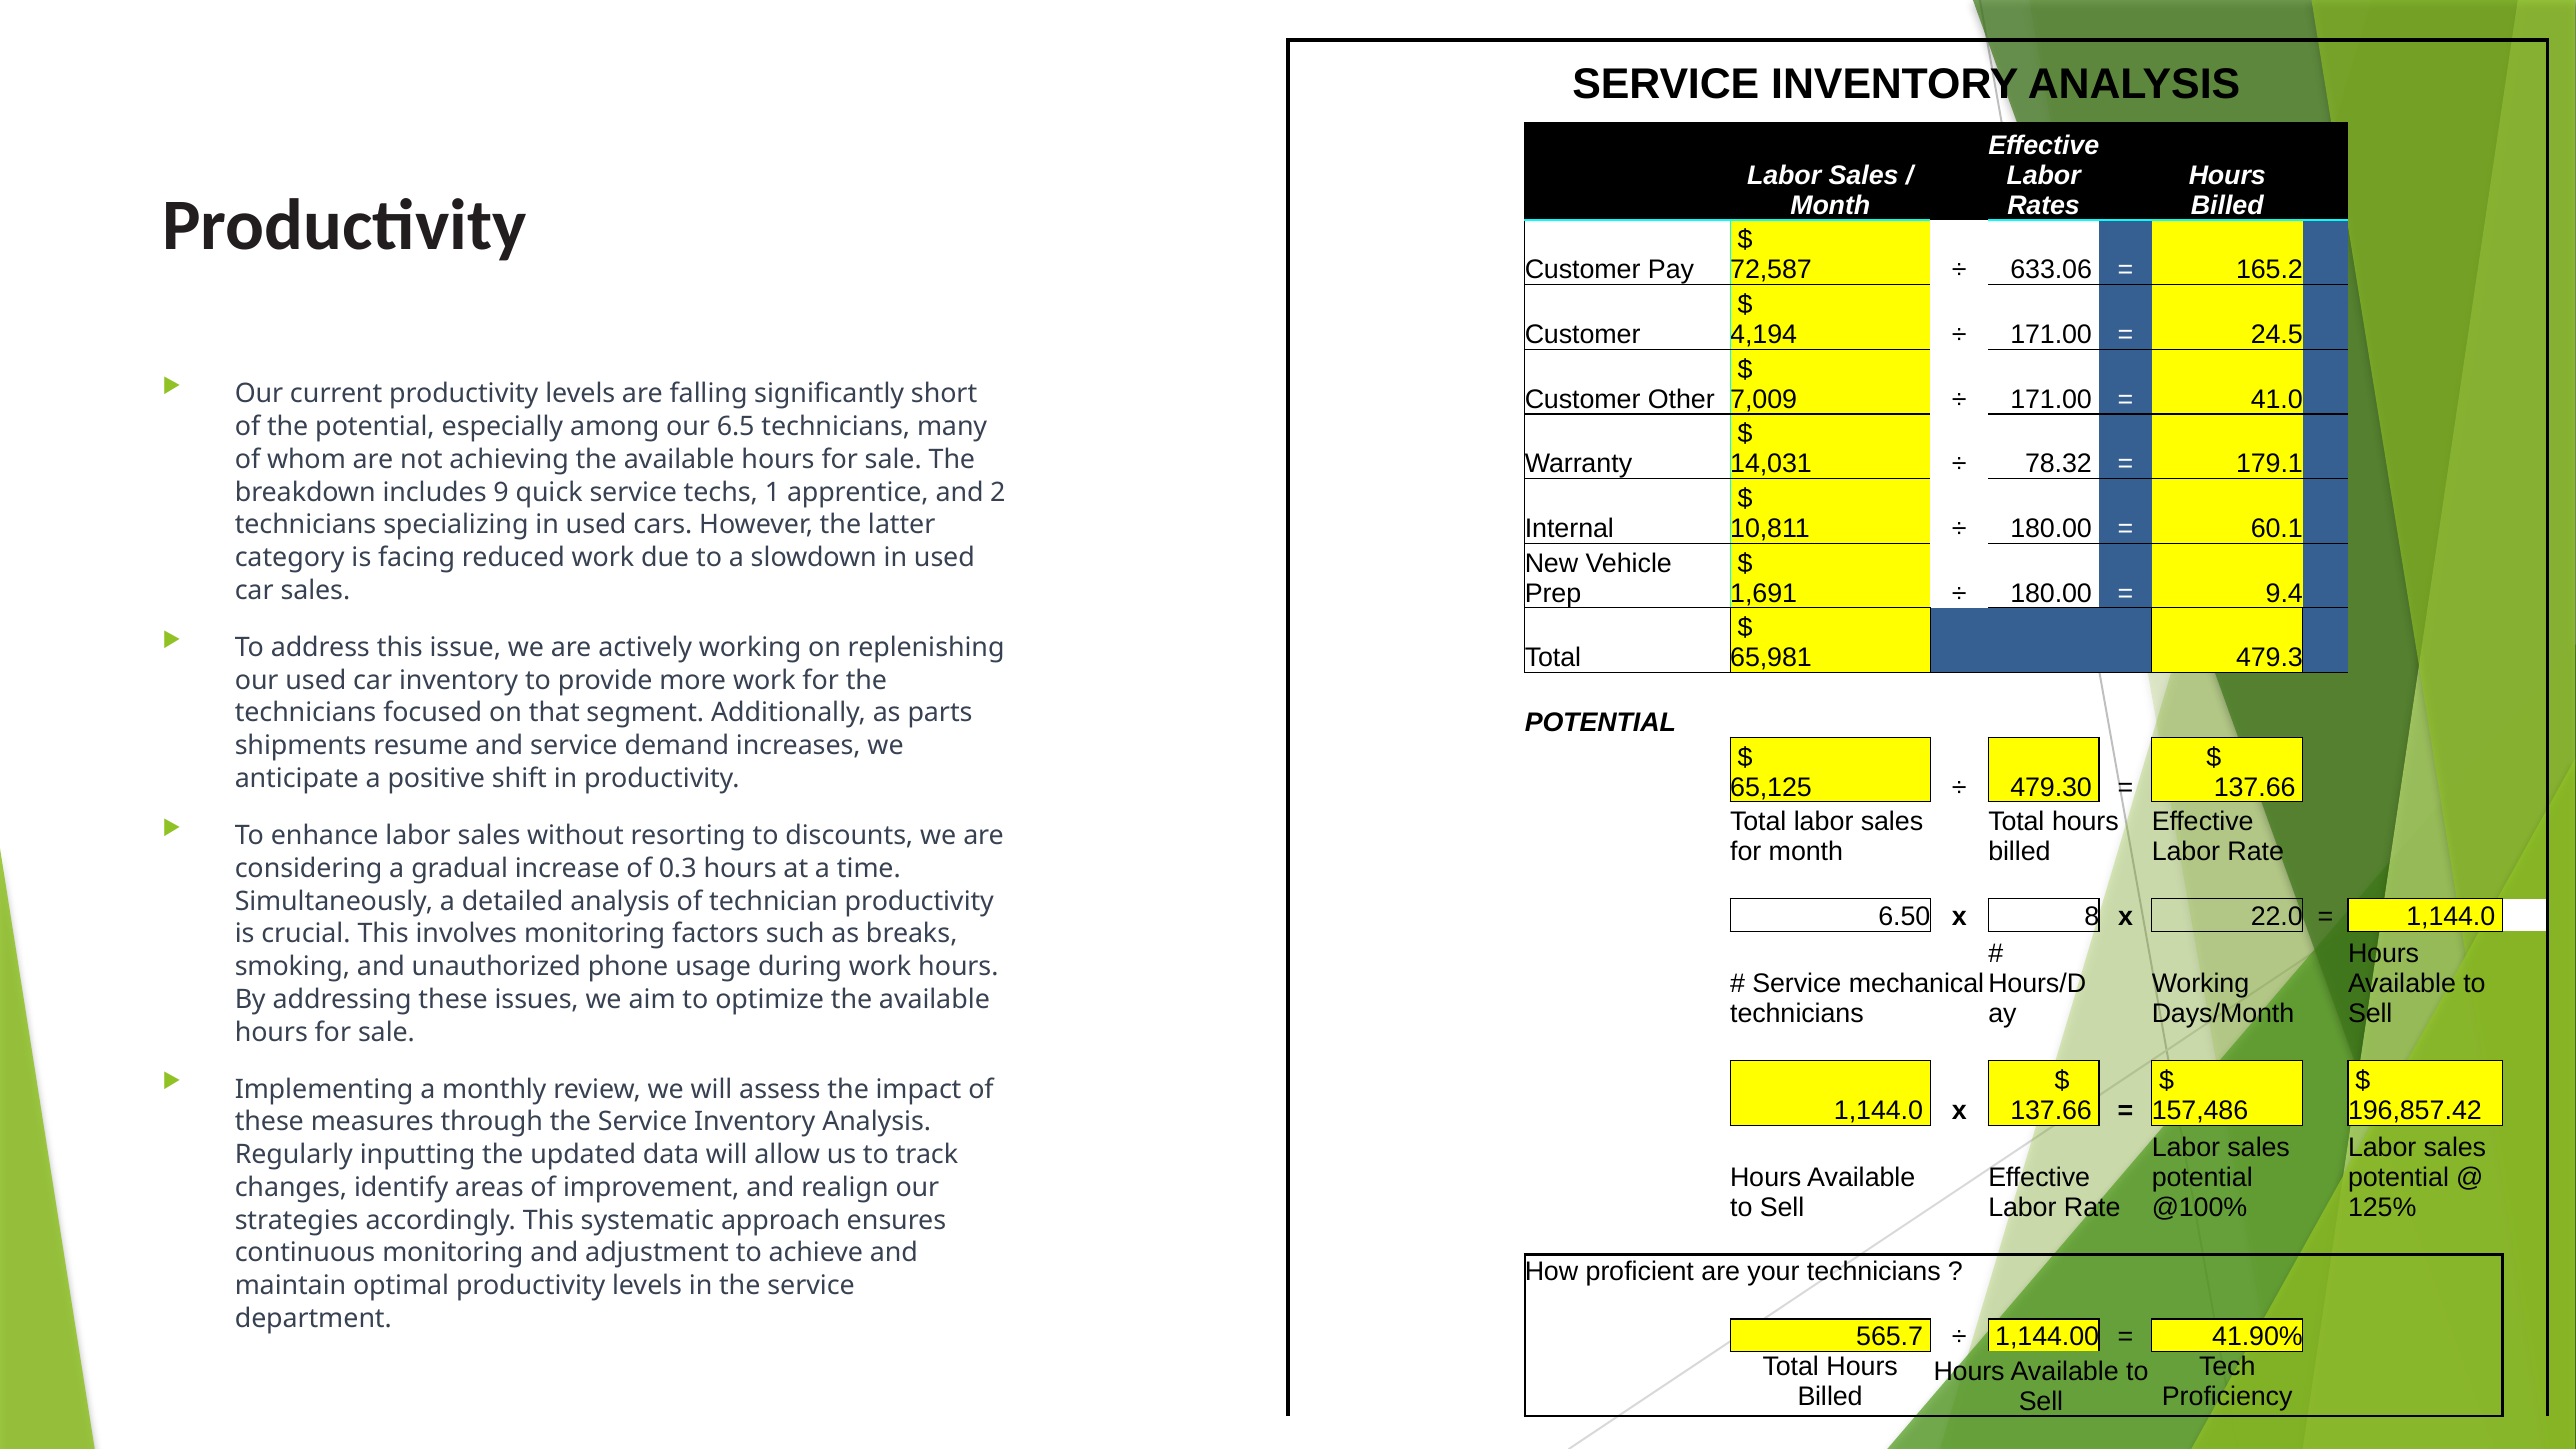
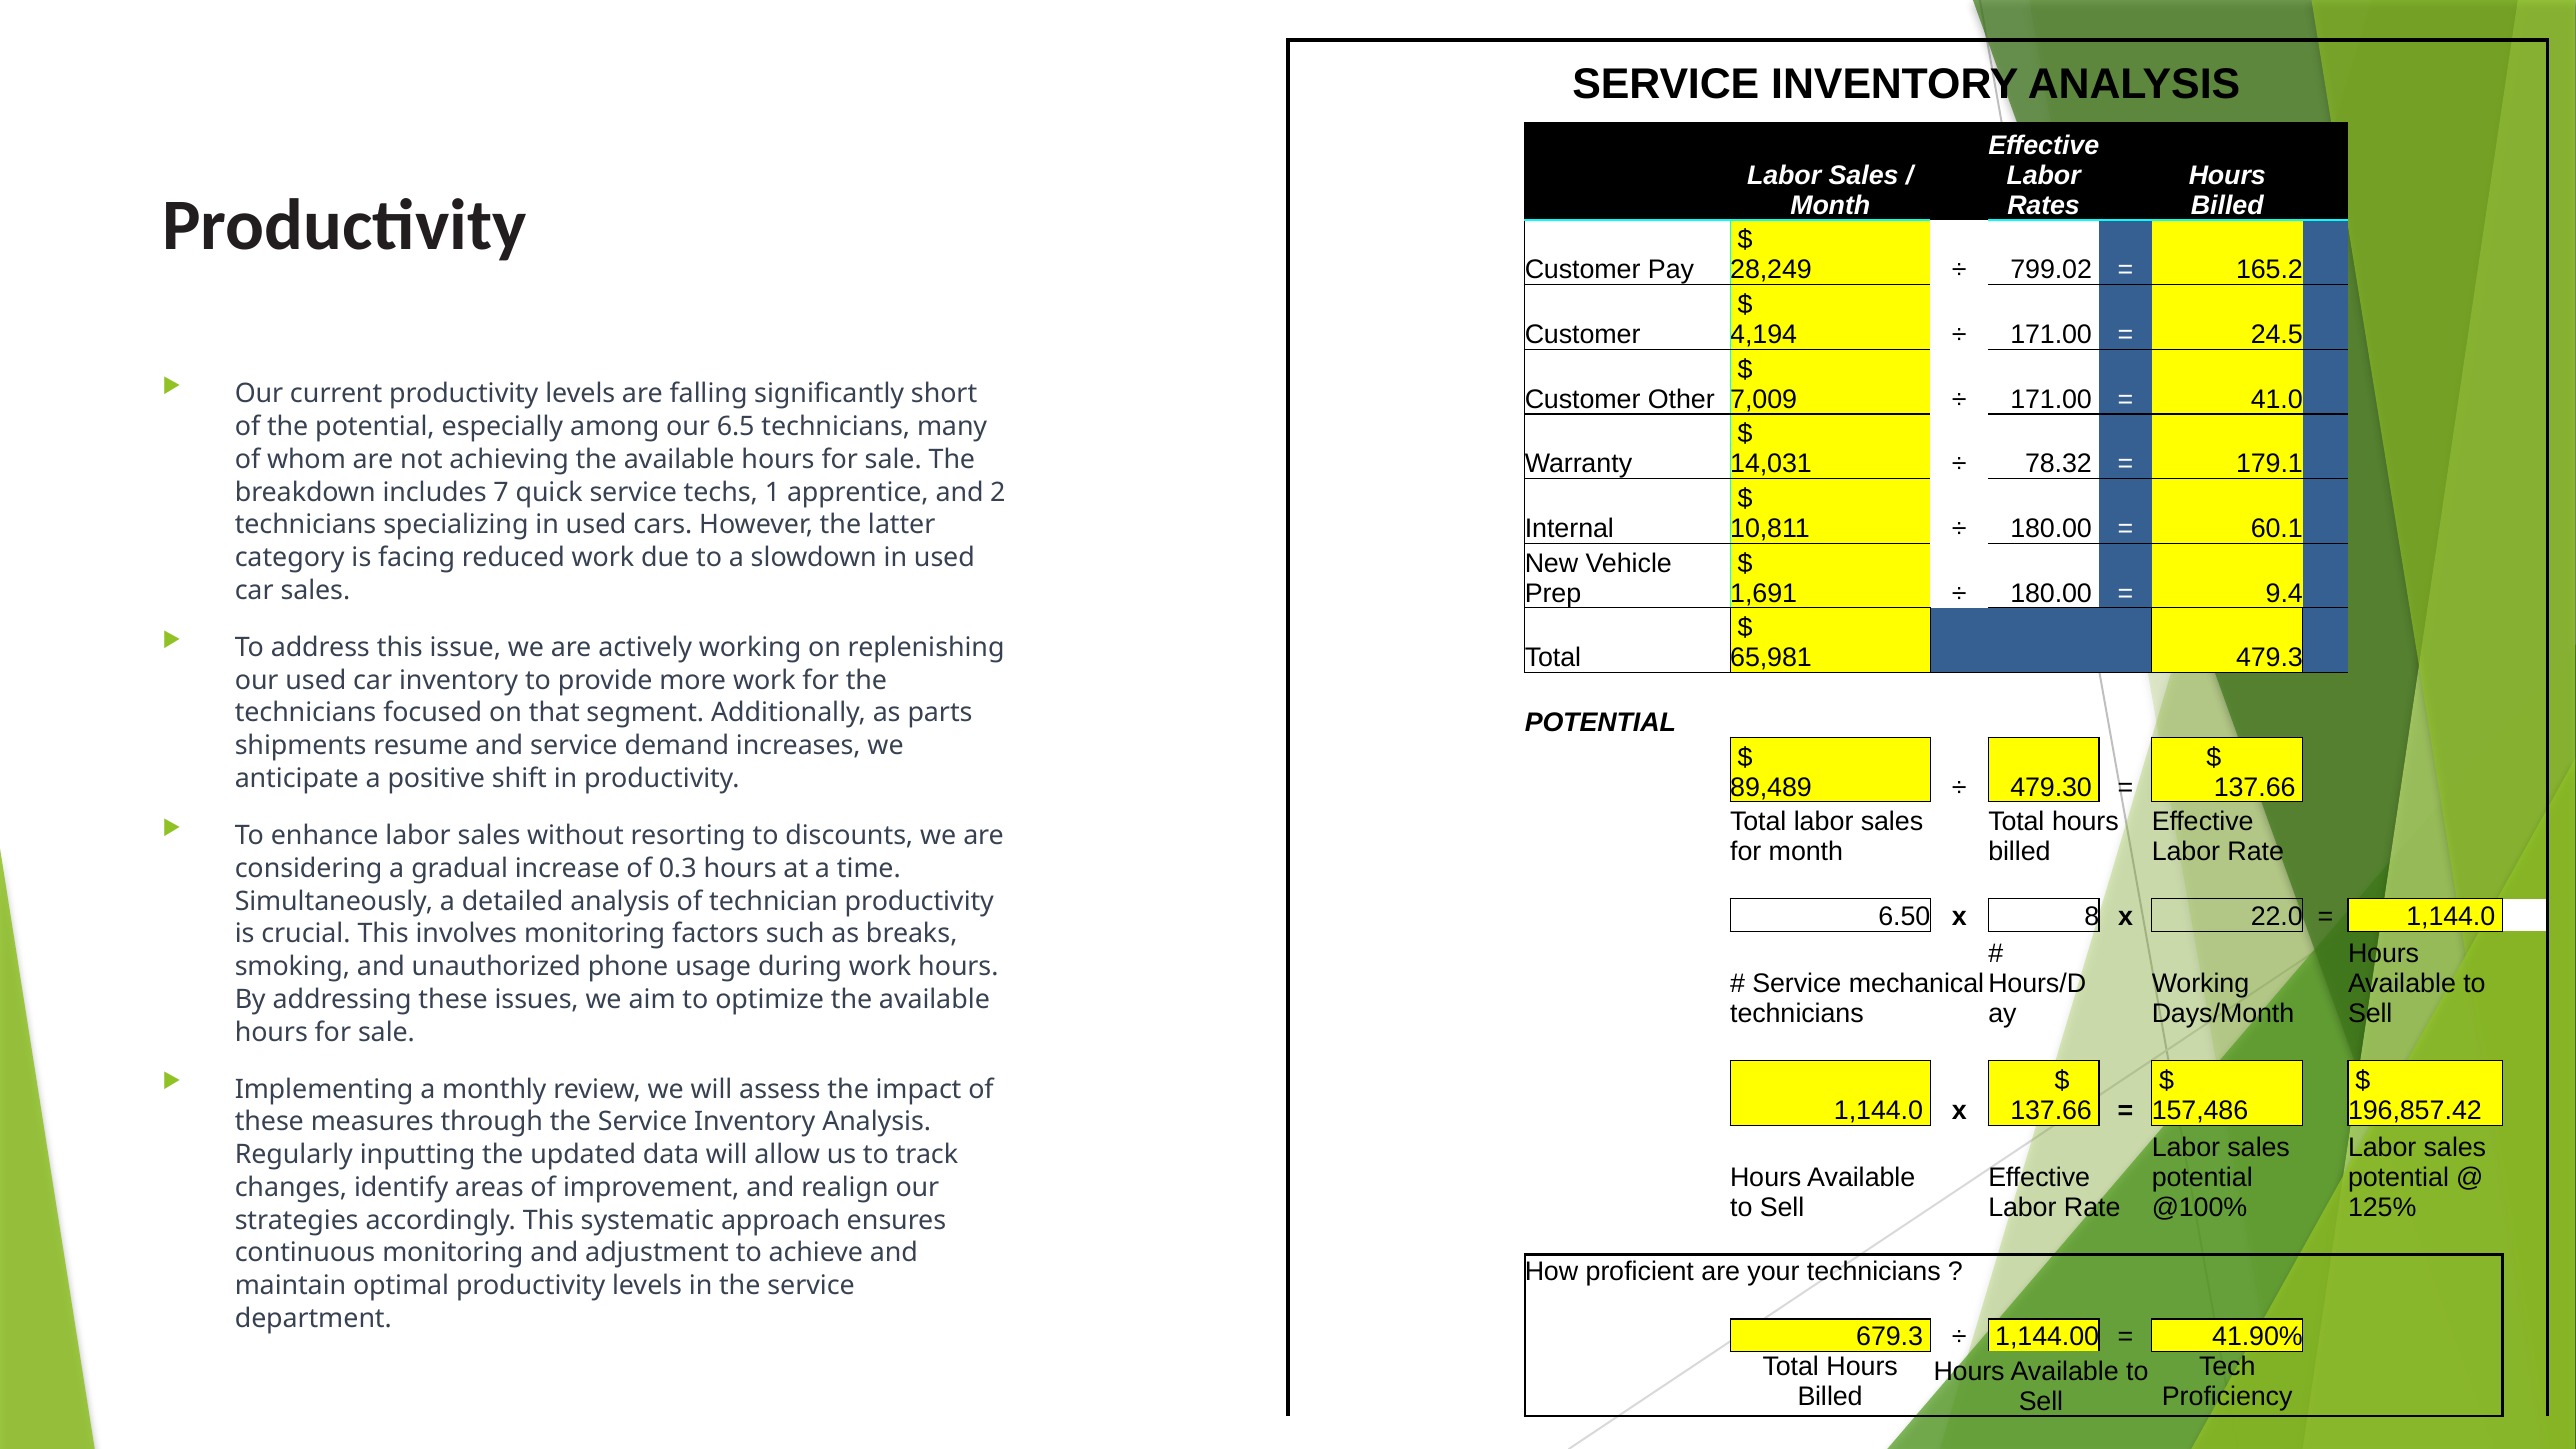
72,587: 72,587 -> 28,249 (1771, 270)
633.06: 633.06 -> 799.02 (2051, 270)
9: 9 -> 7 (501, 492)
65,125: 65,125 -> 89,489 (1771, 787)
565.7: 565.7 -> 679.3 (1890, 1337)
